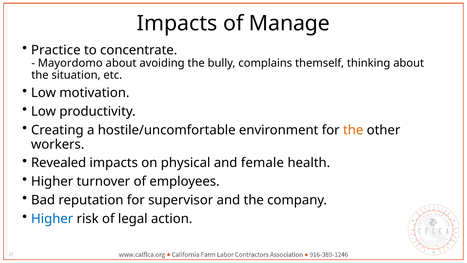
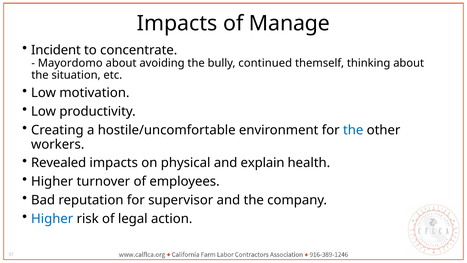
Practice: Practice -> Incident (56, 50)
complains: complains -> continued (265, 63)
the colour: orange -> blue (353, 130)
female: female -> explain (263, 163)
